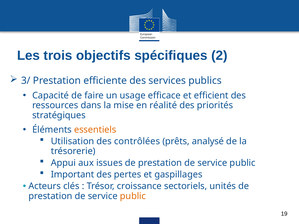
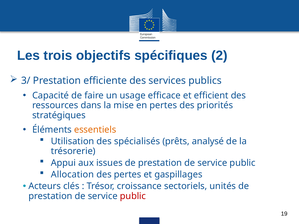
en réalité: réalité -> pertes (163, 105)
contrôlées: contrôlées -> spécialisés (137, 141)
Important: Important -> Allocation (72, 175)
public colour: orange -> red (133, 196)
